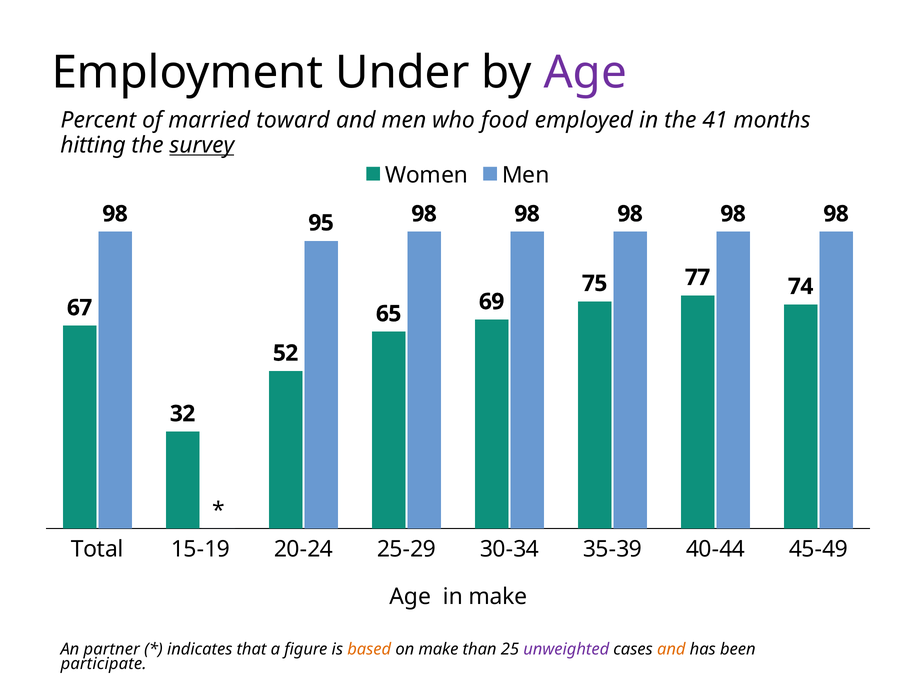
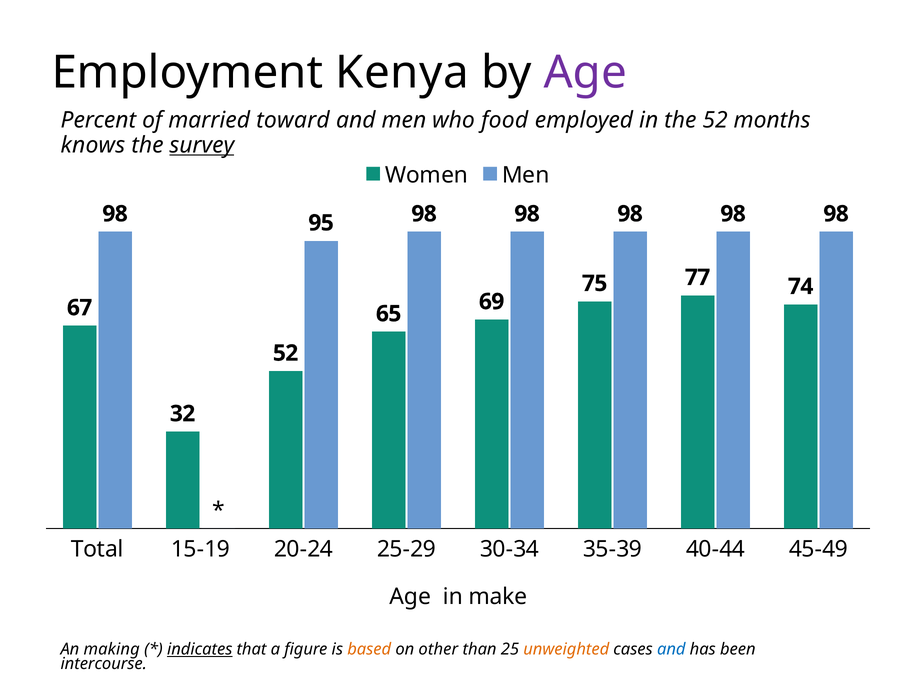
Under: Under -> Kenya (402, 73)
the 41: 41 -> 52 (715, 120)
hitting: hitting -> knows (93, 145)
partner: partner -> making (112, 649)
indicates underline: none -> present (200, 649)
on make: make -> other (438, 649)
unweighted colour: purple -> orange (566, 649)
and colour: orange -> blue (671, 649)
participate: participate -> intercourse (104, 664)
